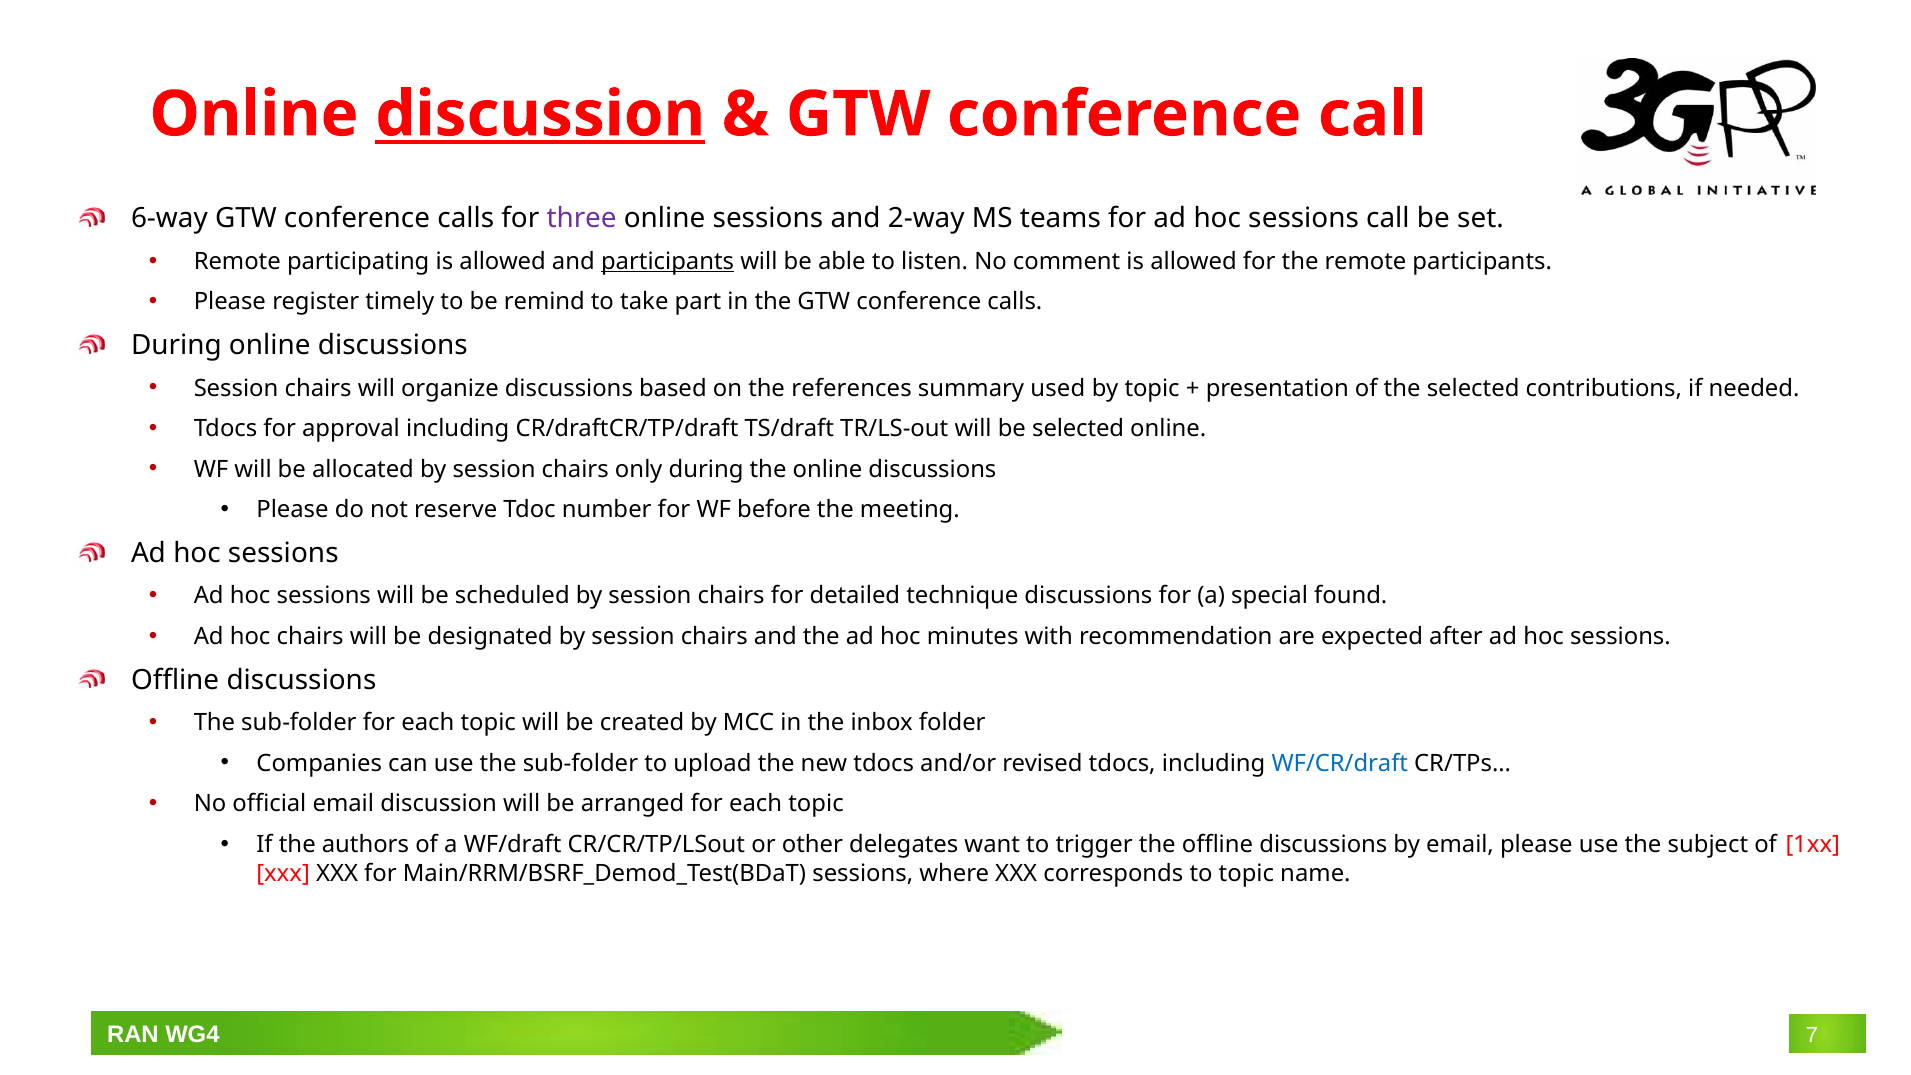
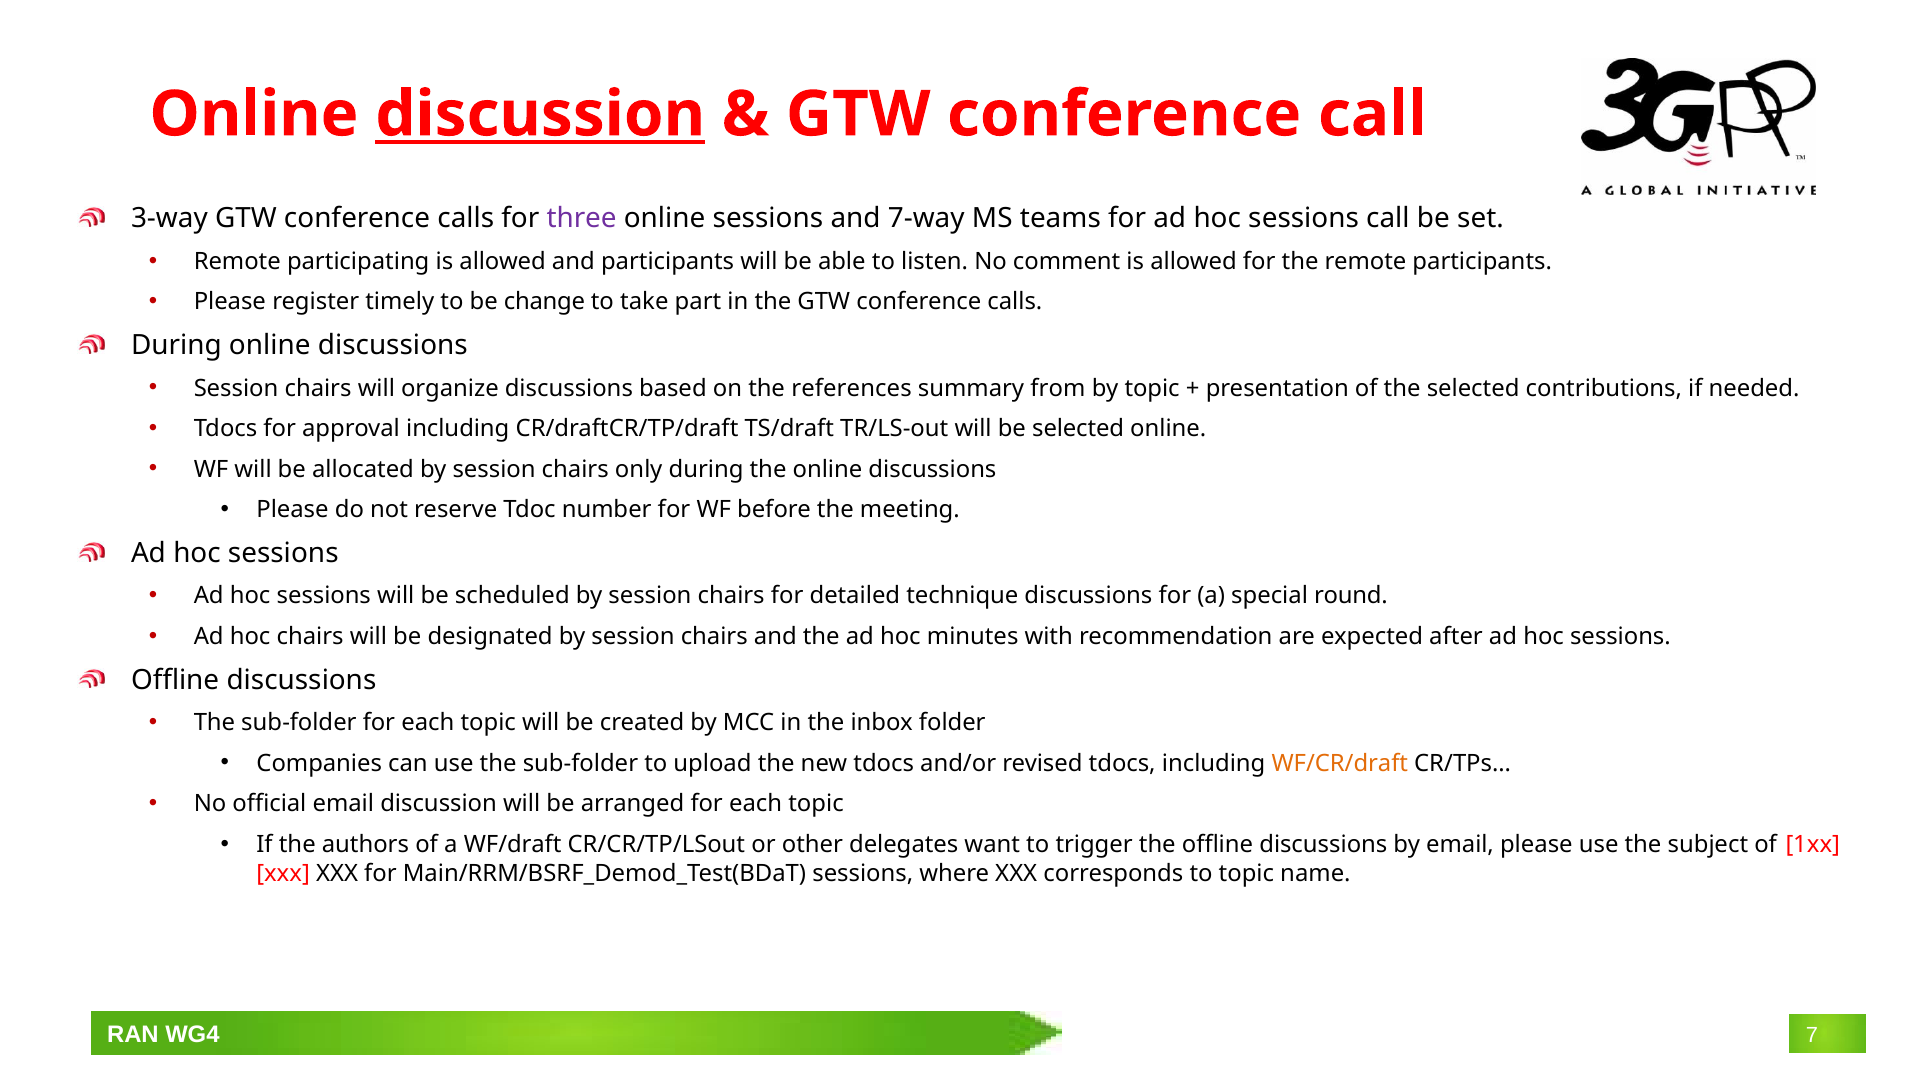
6-way: 6-way -> 3-way (169, 219)
2-way: 2-way -> 7-way (926, 219)
participants underline: present -> none (668, 261)
remind: remind -> change (544, 302)
used: used -> from (1058, 388)
found: found -> round (1351, 596)
WF/CR/draft colour: blue -> orange (1340, 763)
